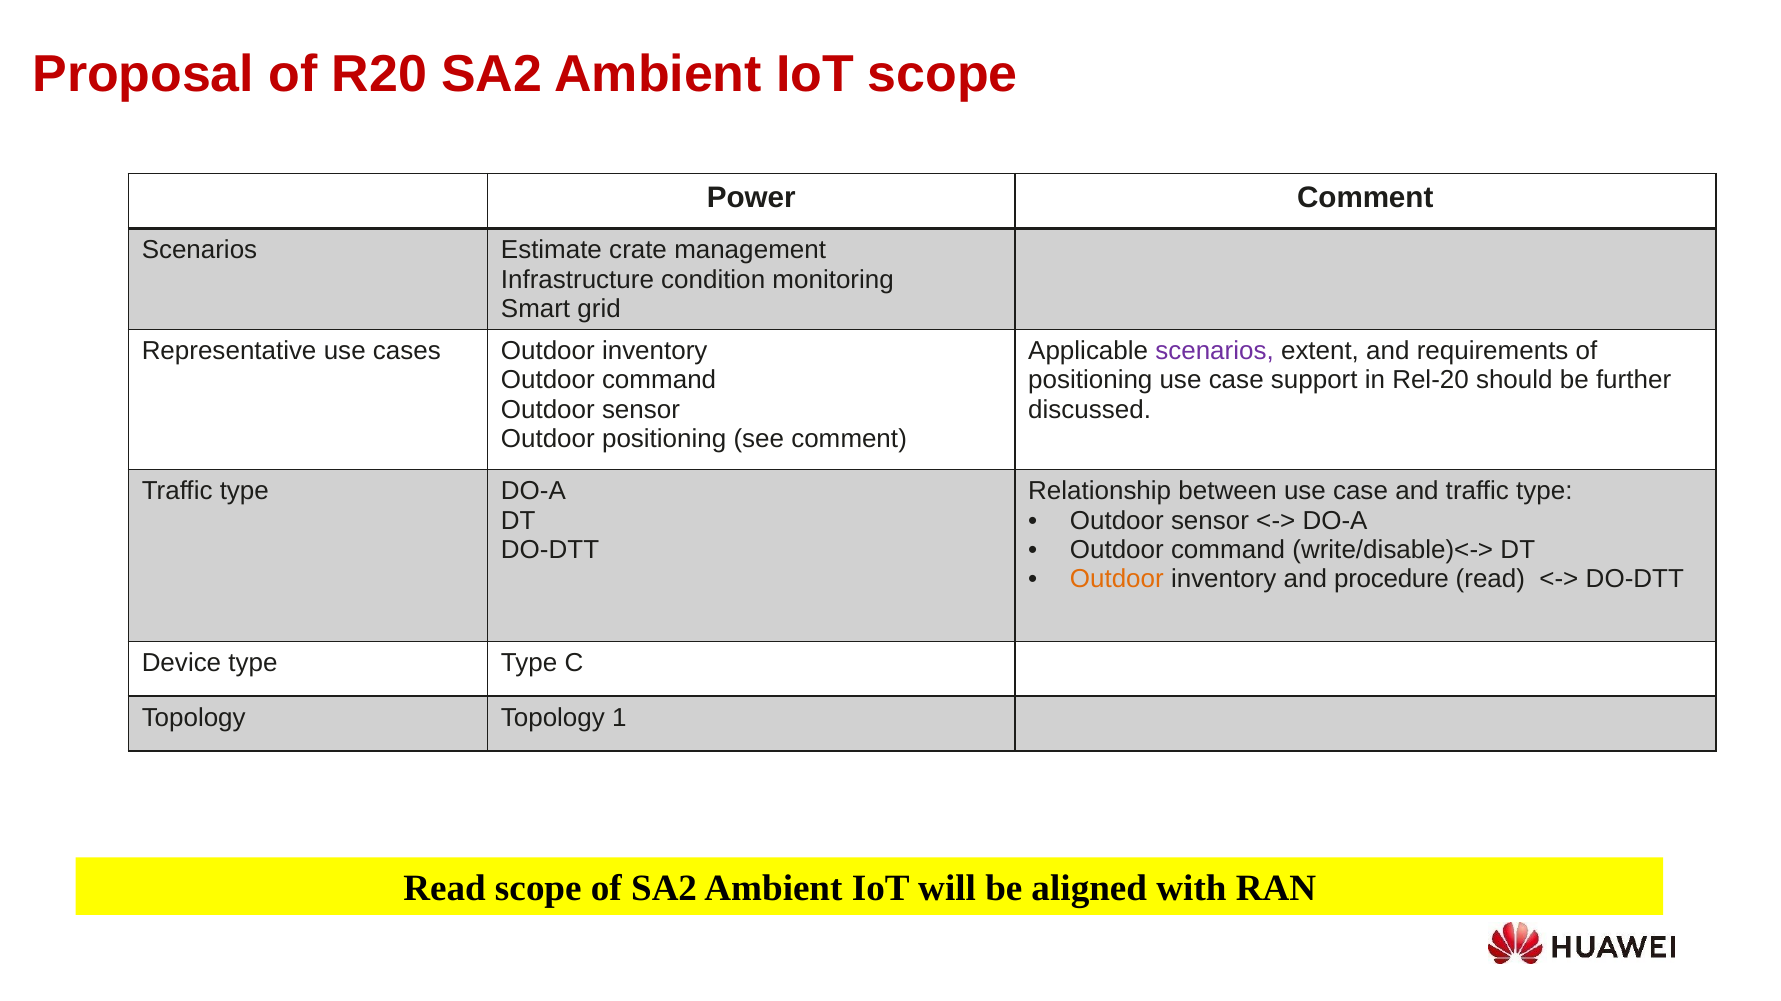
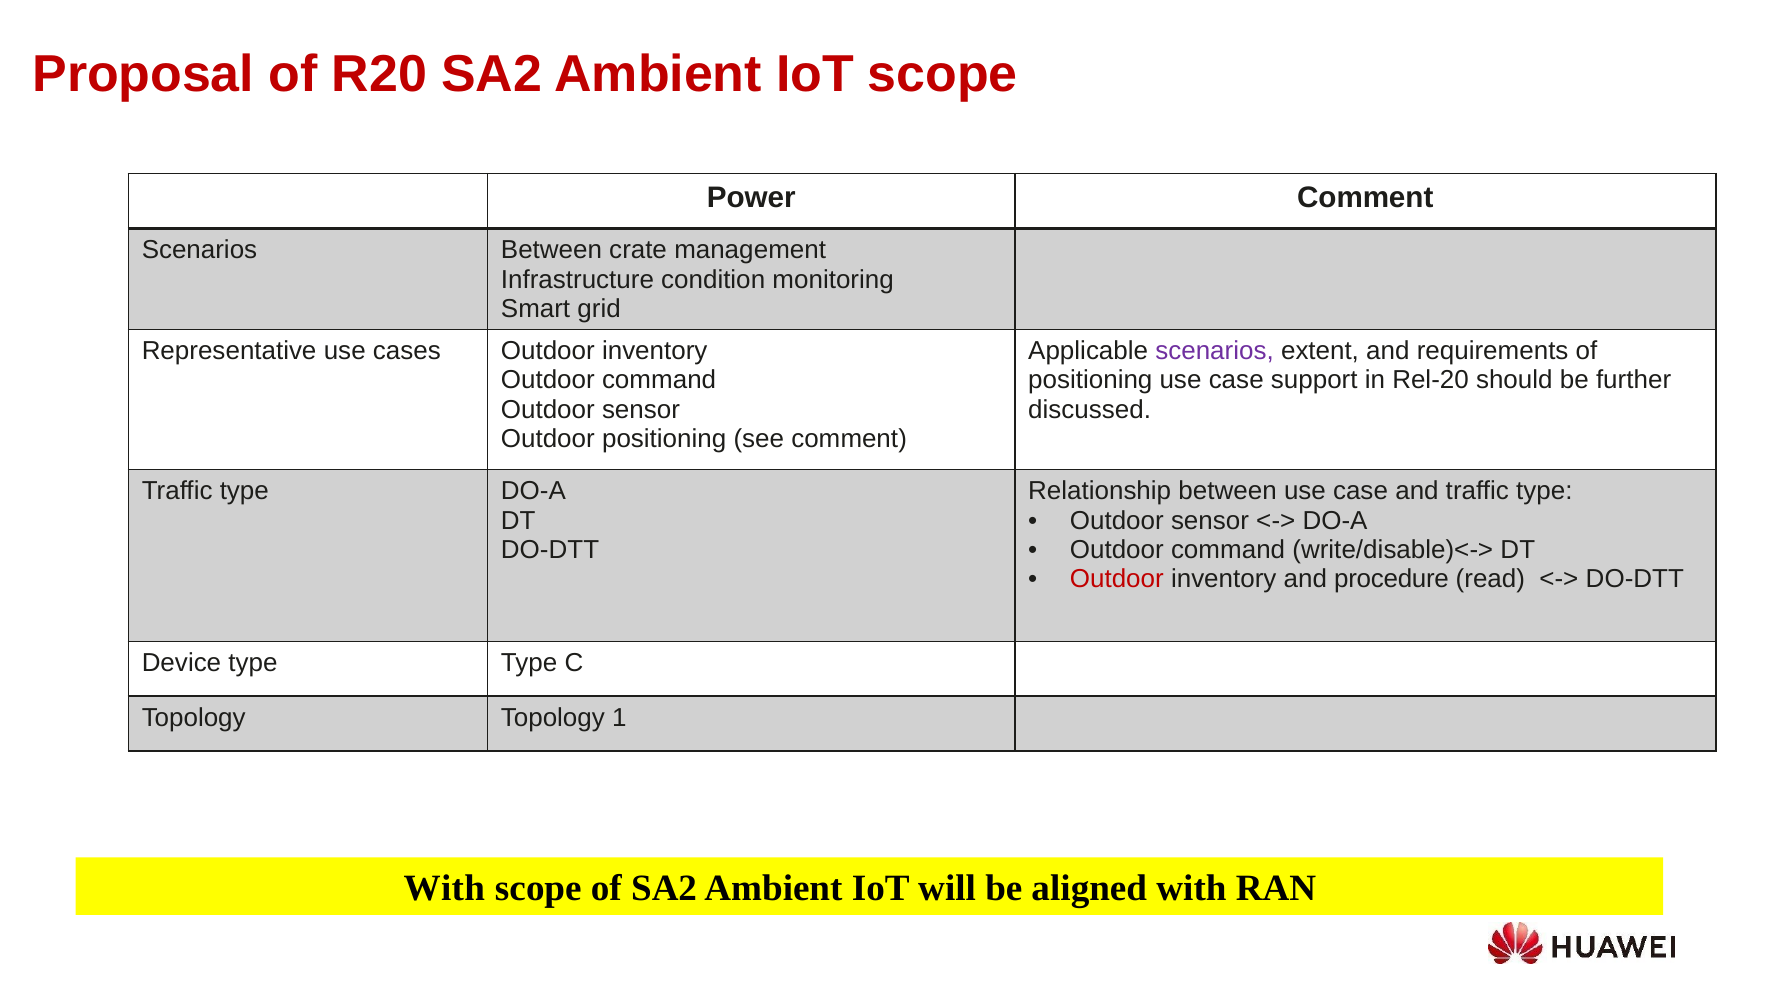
Scenarios Estimate: Estimate -> Between (551, 250)
Outdoor colour: orange -> red (1117, 579)
Read: Read -> With (444, 889)
